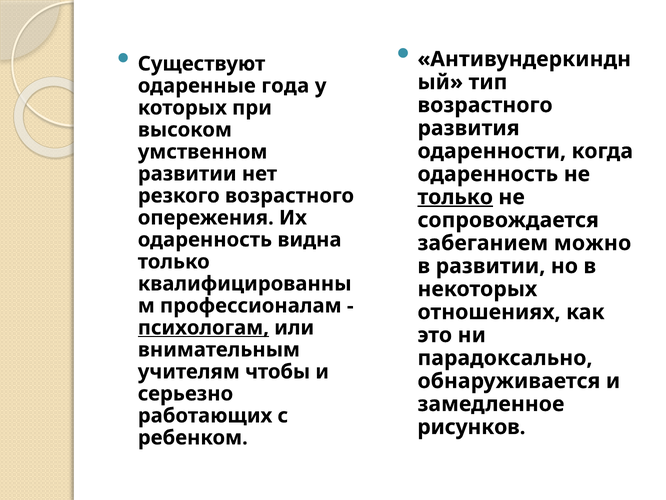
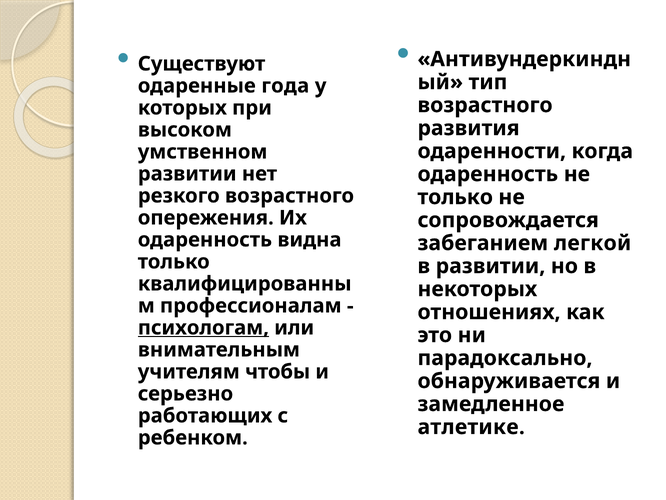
только underline: present -> none (455, 197)
можно: можно -> легкой (593, 243)
рисунков: рисунков -> атлетике (471, 427)
